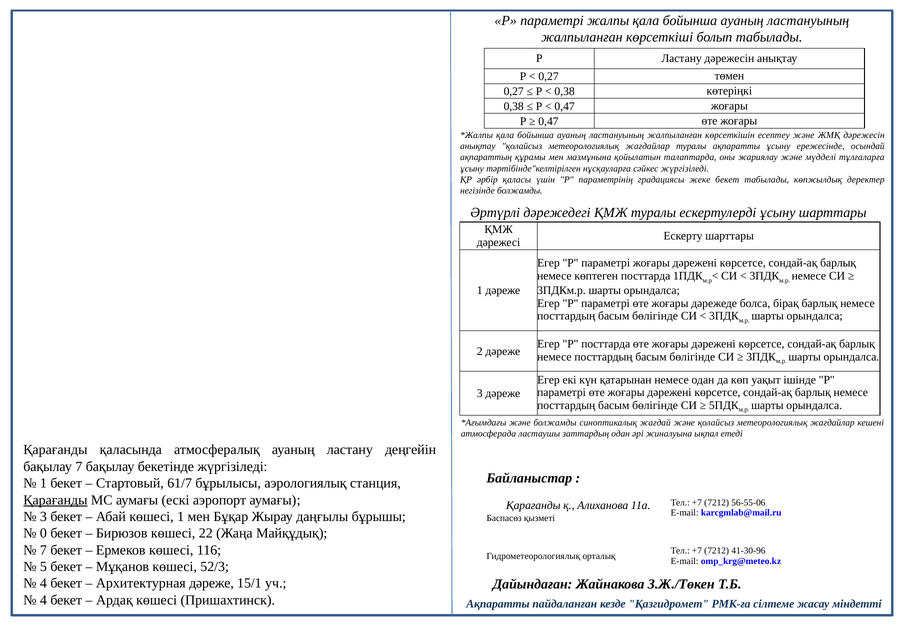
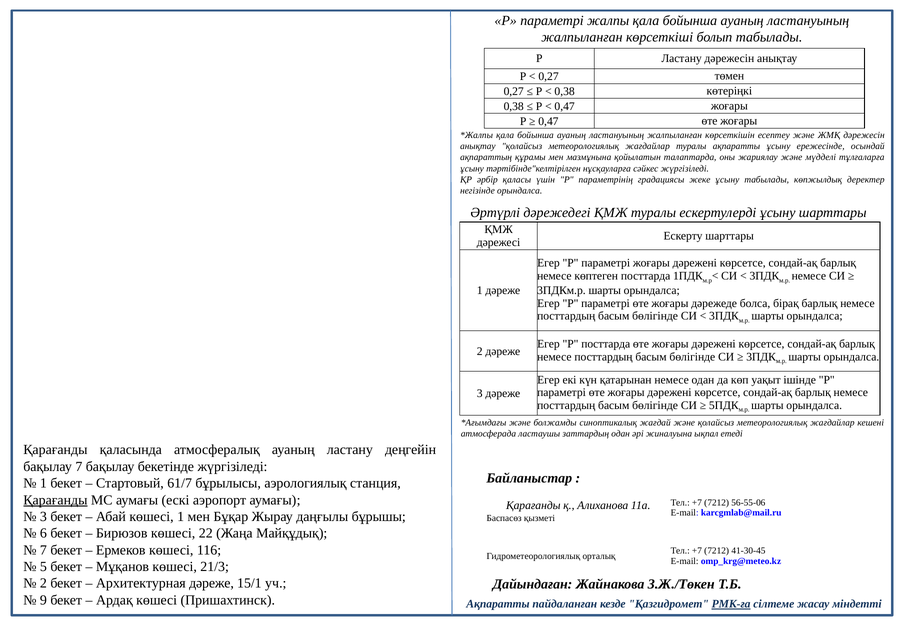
жеке бекет: бекет -> ұсыну (727, 180)
негізінде болжамды: болжамды -> орындалса (520, 191)
0: 0 -> 6 (43, 533)
41-30-96: 41-30-96 -> 41-30-45 (748, 551)
52/3: 52/3 -> 21/3 (215, 567)
4: 4 -> 2 (43, 583)
4: 4 -> 9 (43, 600)
РМК-ға underline: none -> present (731, 604)
